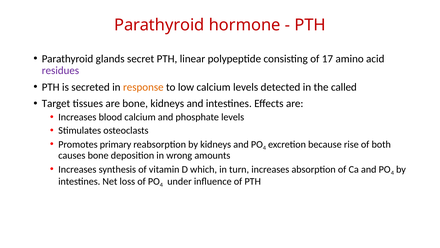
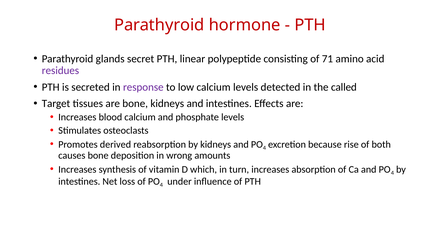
17: 17 -> 71 (327, 59)
response colour: orange -> purple (143, 87)
primary: primary -> derived (115, 144)
